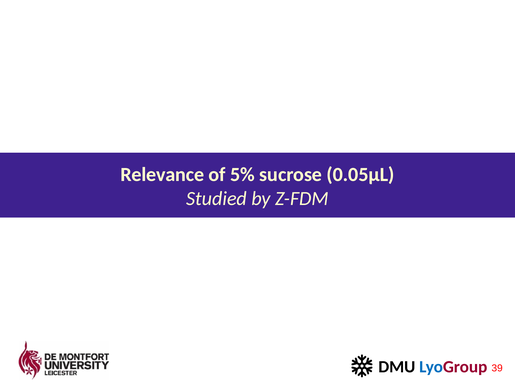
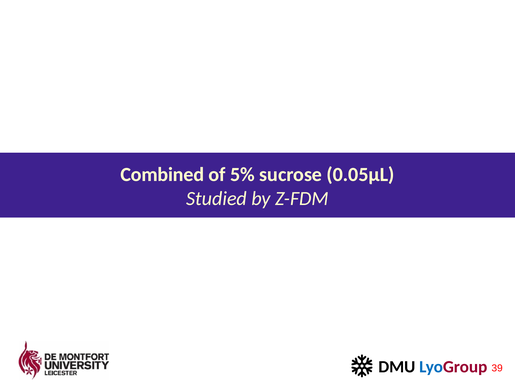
Relevance: Relevance -> Combined (162, 175)
